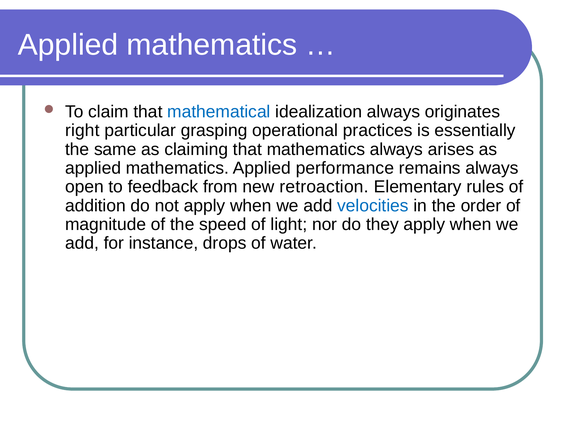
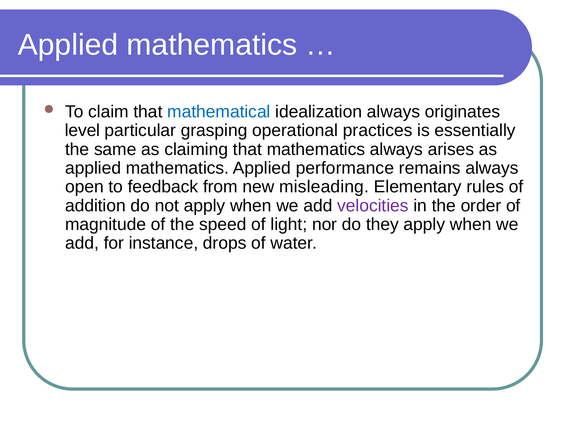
right: right -> level (83, 131)
retroaction: retroaction -> misleading (324, 187)
velocities colour: blue -> purple (373, 206)
